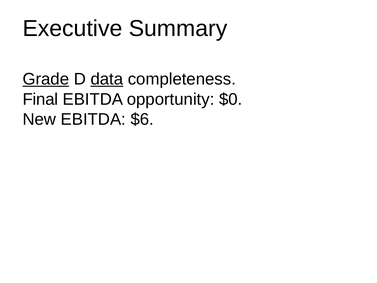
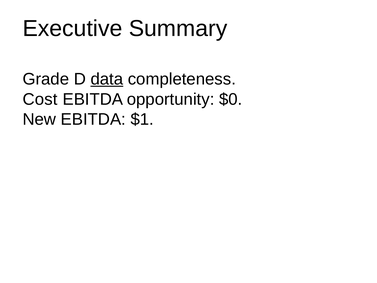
Grade underline: present -> none (46, 79)
Final: Final -> Cost (40, 99)
$6: $6 -> $1 (142, 119)
